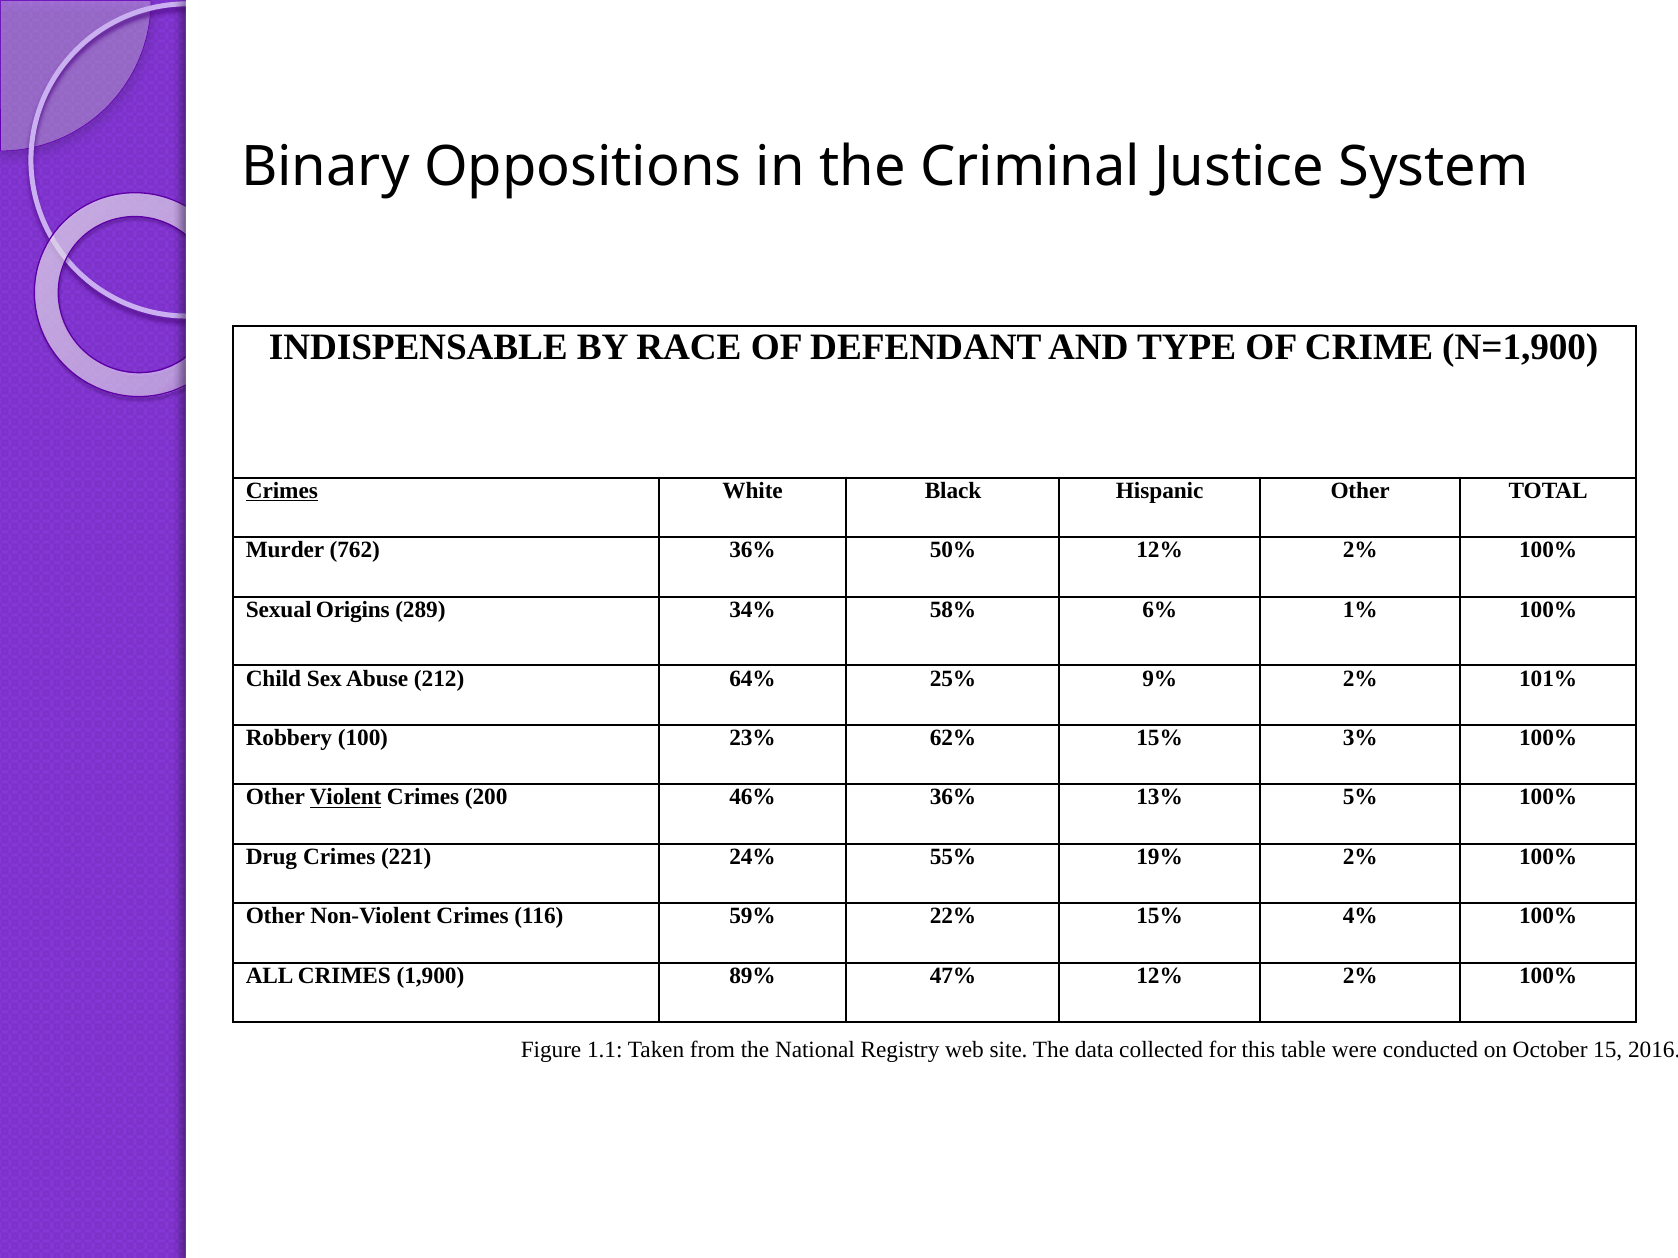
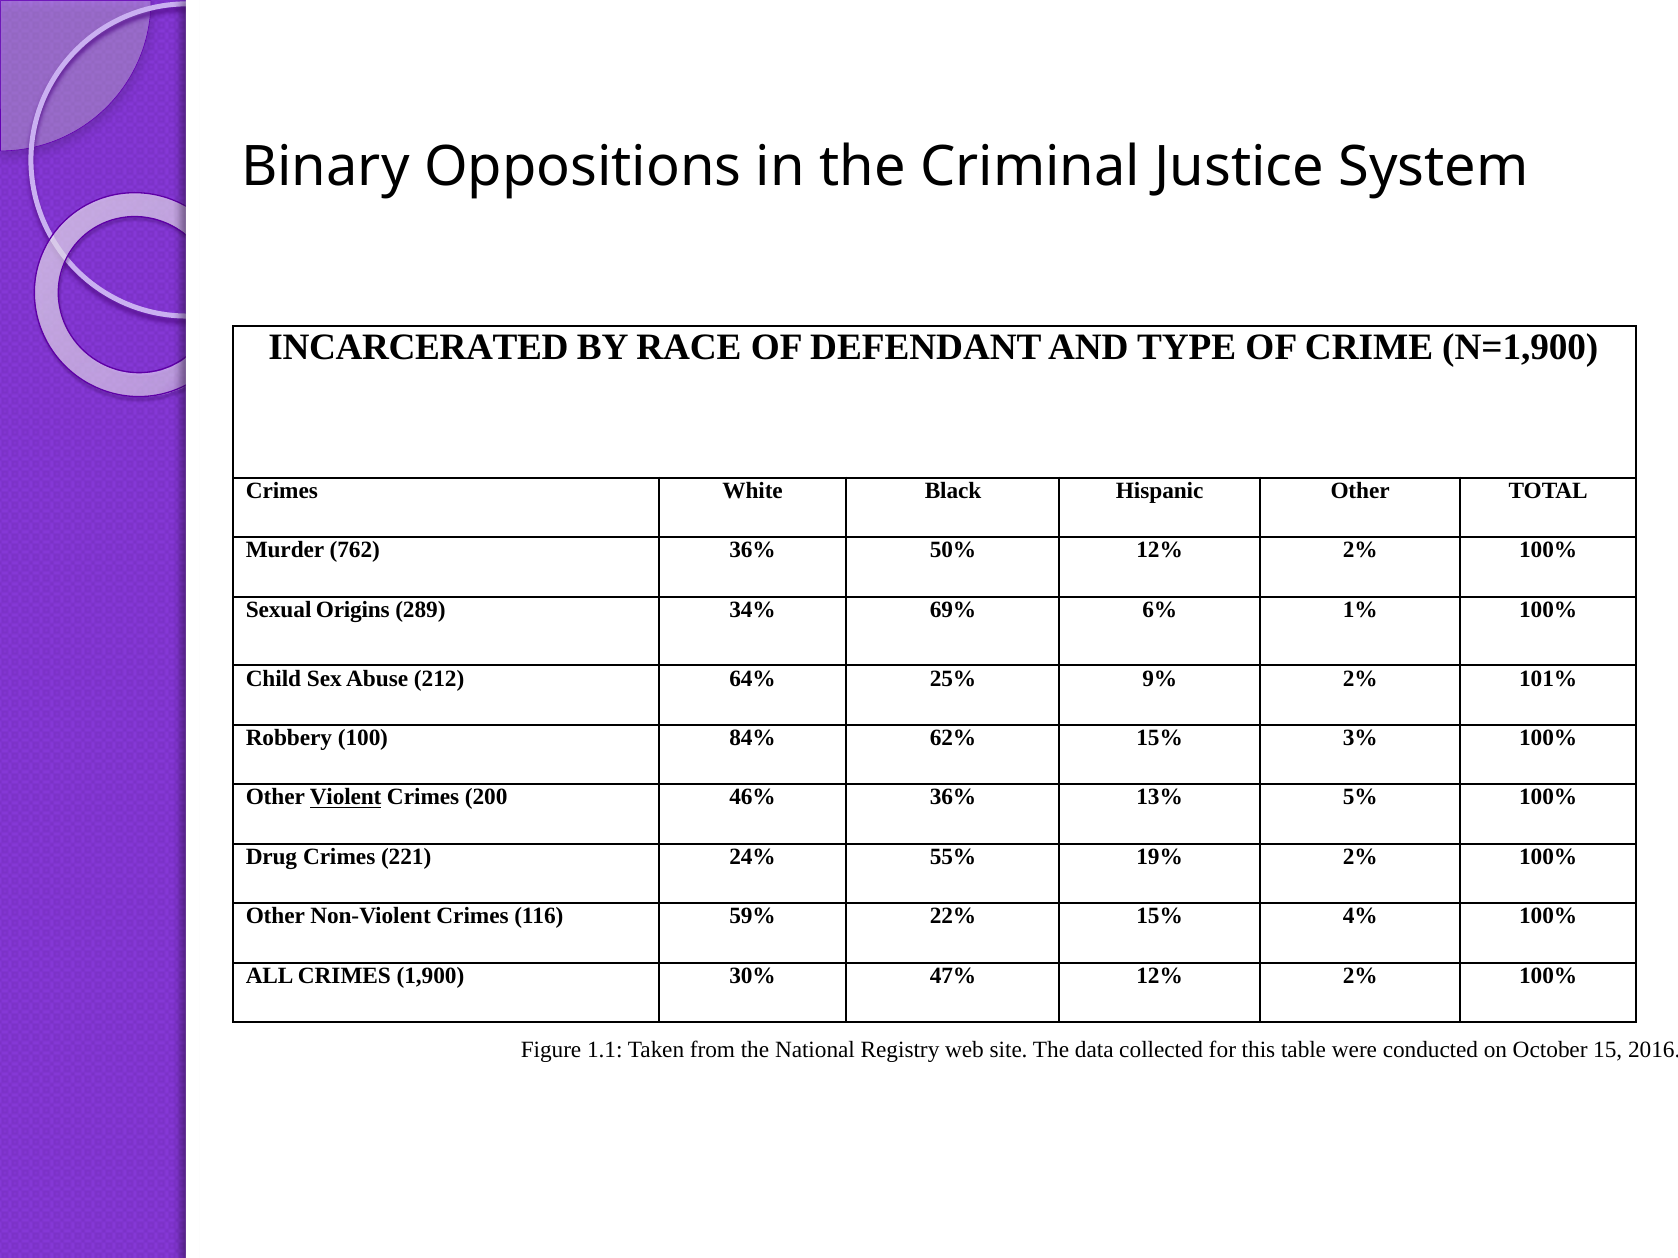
INDISPENSABLE: INDISPENSABLE -> INCARCERATED (418, 347)
Crimes underline: present -> none (282, 491)
58%: 58% -> 69% (953, 610)
23%: 23% -> 84% (753, 738)
89%: 89% -> 30% (753, 976)
